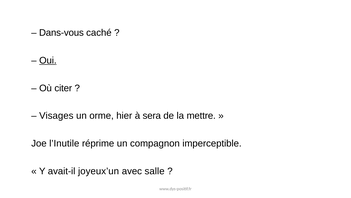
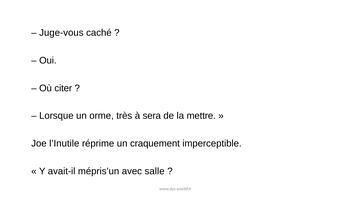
Dans-vous: Dans-vous -> Juge-vous (61, 33)
Oui underline: present -> none (48, 60)
Visages: Visages -> Lorsque (56, 115)
hier: hier -> très (124, 115)
compagnon: compagnon -> craquement (155, 143)
joyeux’un: joyeux’un -> mépris’un (99, 171)
